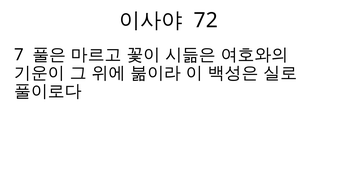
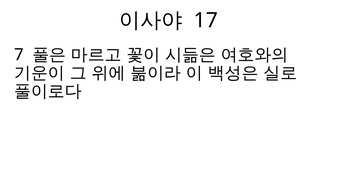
72: 72 -> 17 (206, 20)
